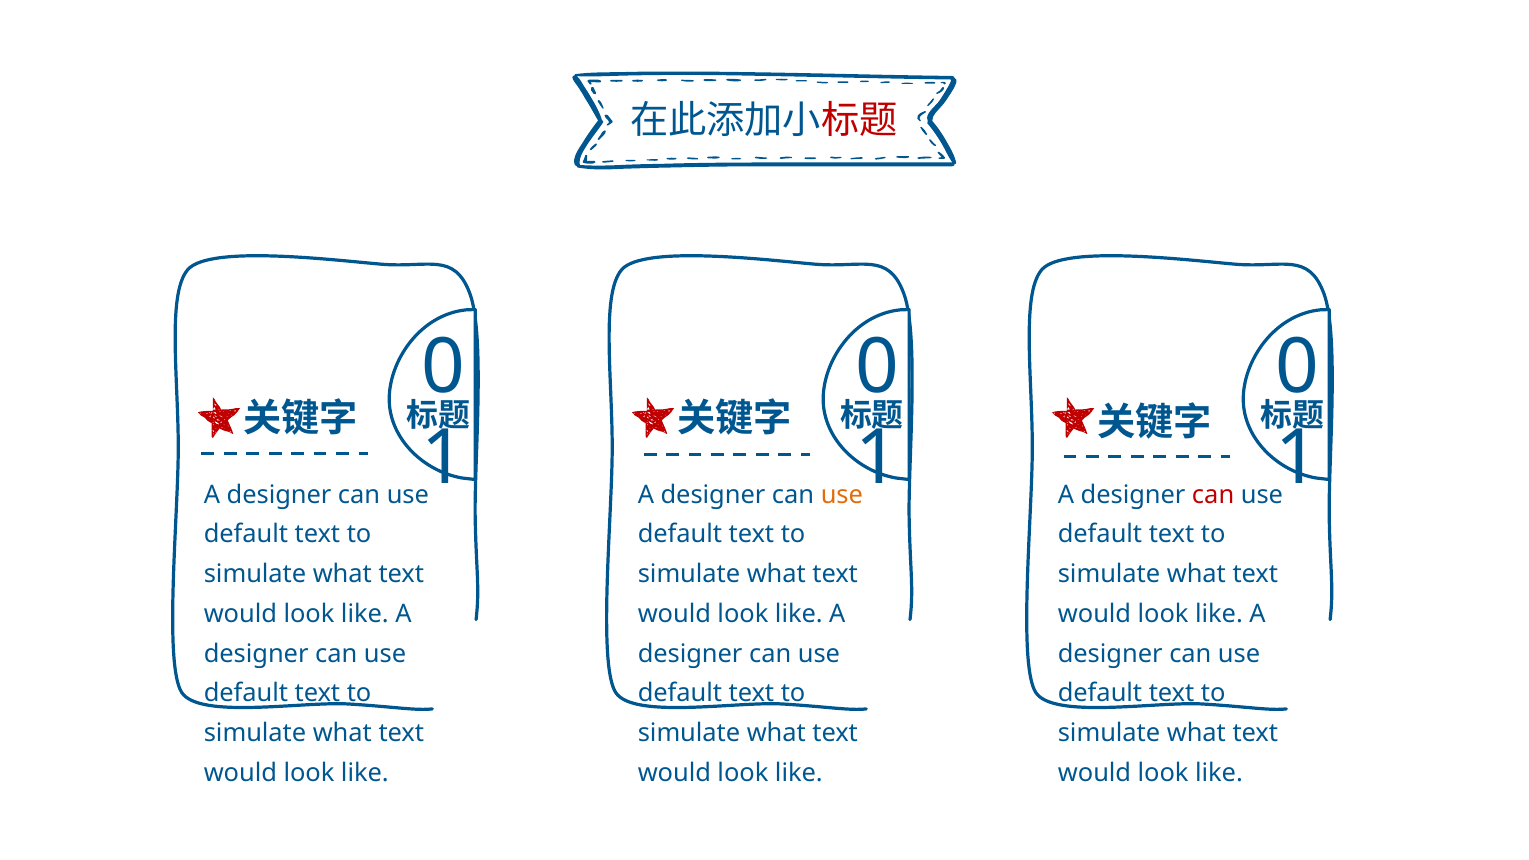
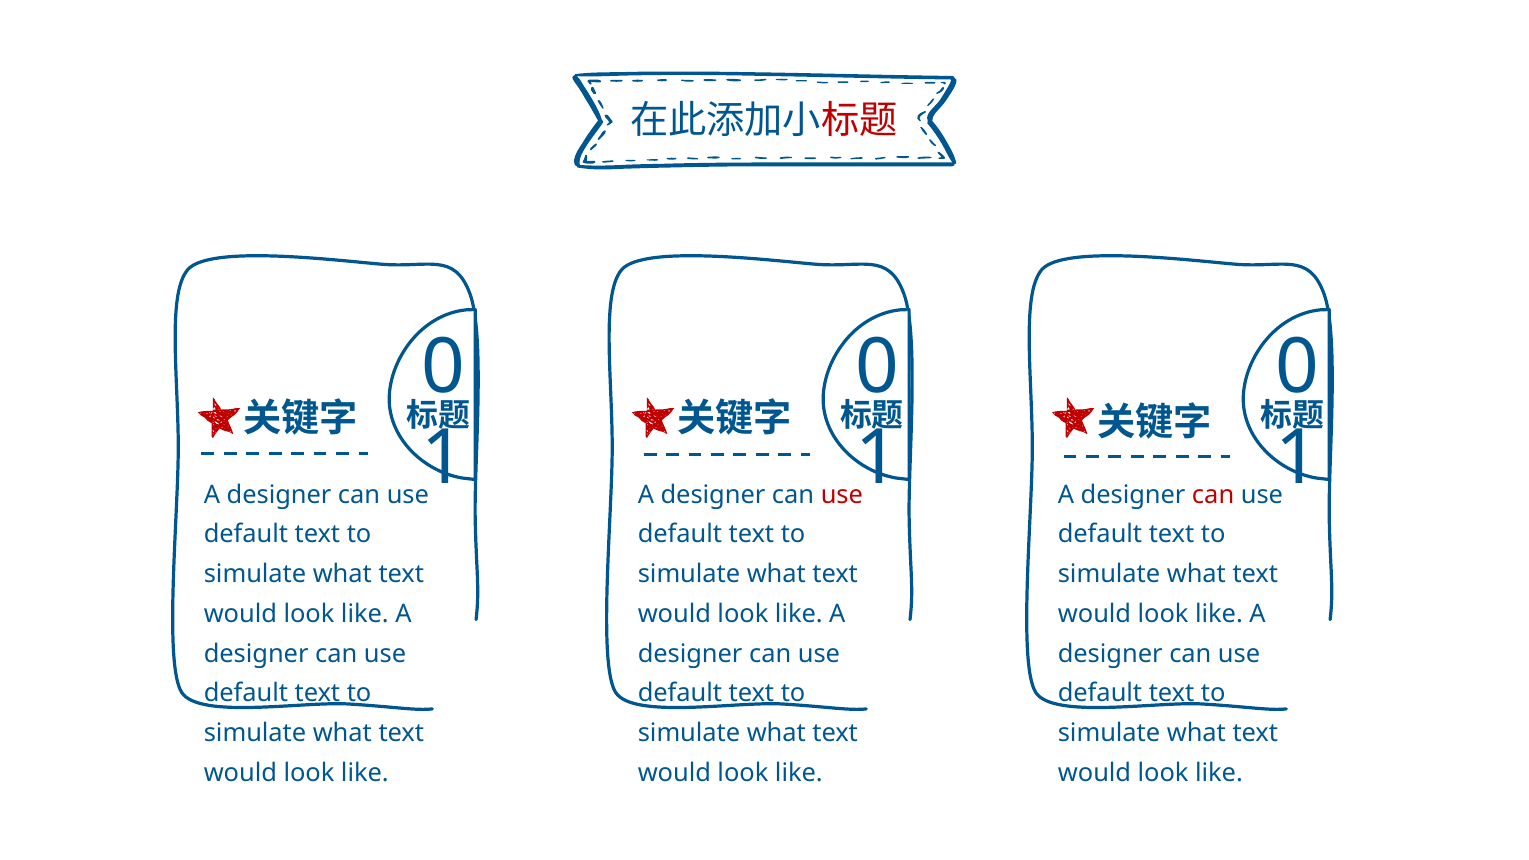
use colour: orange -> red (842, 495)
